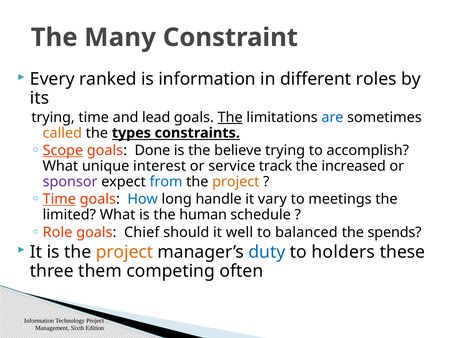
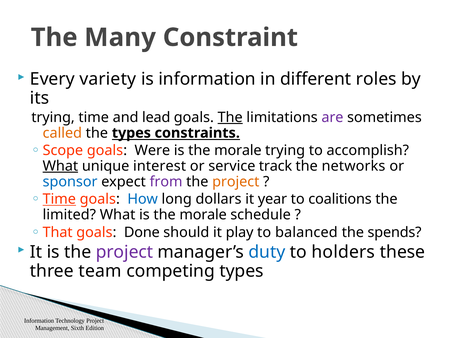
ranked: ranked -> variety (108, 79)
are colour: blue -> purple (332, 117)
Scope underline: present -> none (63, 151)
Done: Done -> Were (152, 151)
believe: believe -> morale (238, 151)
What underline: none -> present (60, 166)
increased: increased -> networks (353, 166)
sponsor colour: purple -> blue (70, 182)
from colour: blue -> purple (166, 182)
handle: handle -> dollars (219, 199)
vary: vary -> year (272, 199)
meetings: meetings -> coalitions (340, 199)
What is the human: human -> morale (203, 215)
Role: Role -> That (58, 232)
Chief: Chief -> Done (142, 232)
well: well -> play (240, 232)
project colour: orange -> purple (124, 252)
them: them -> team (100, 271)
competing often: often -> types (242, 271)
